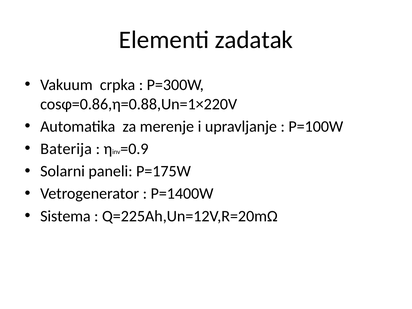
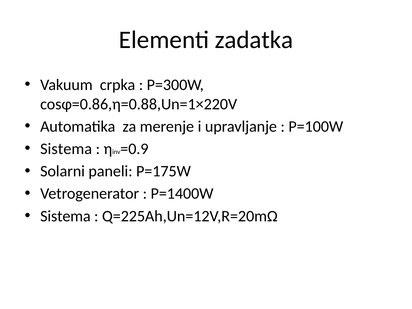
zadatak: zadatak -> zadatka (254, 40)
Baterija: Baterija -> Sistema (66, 149)
